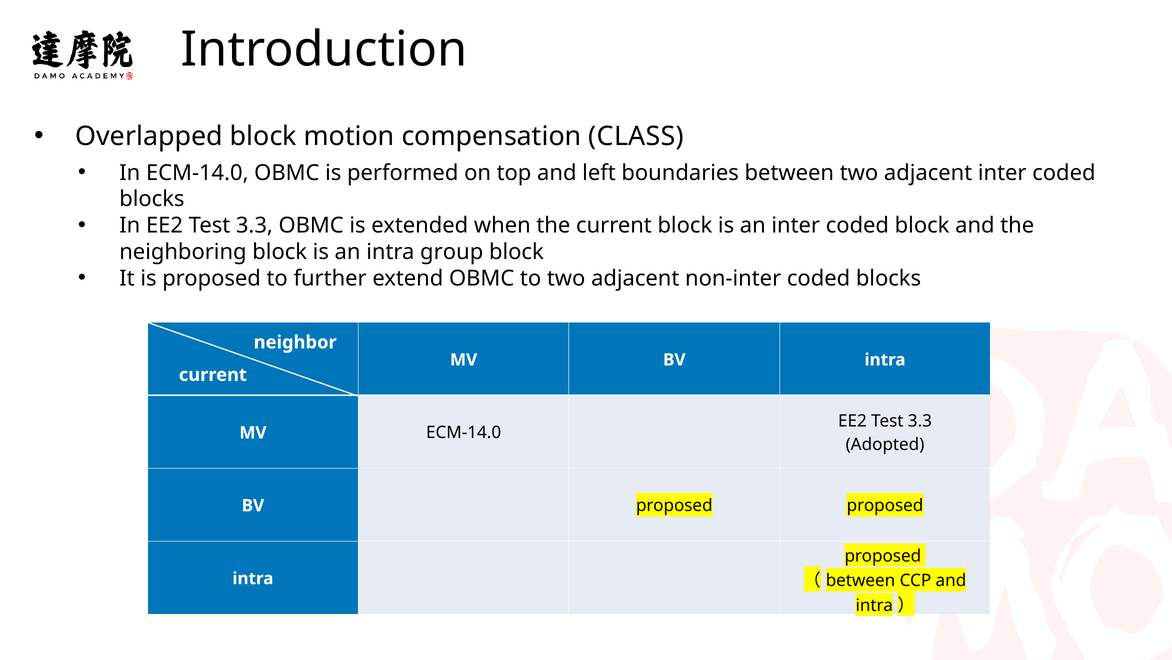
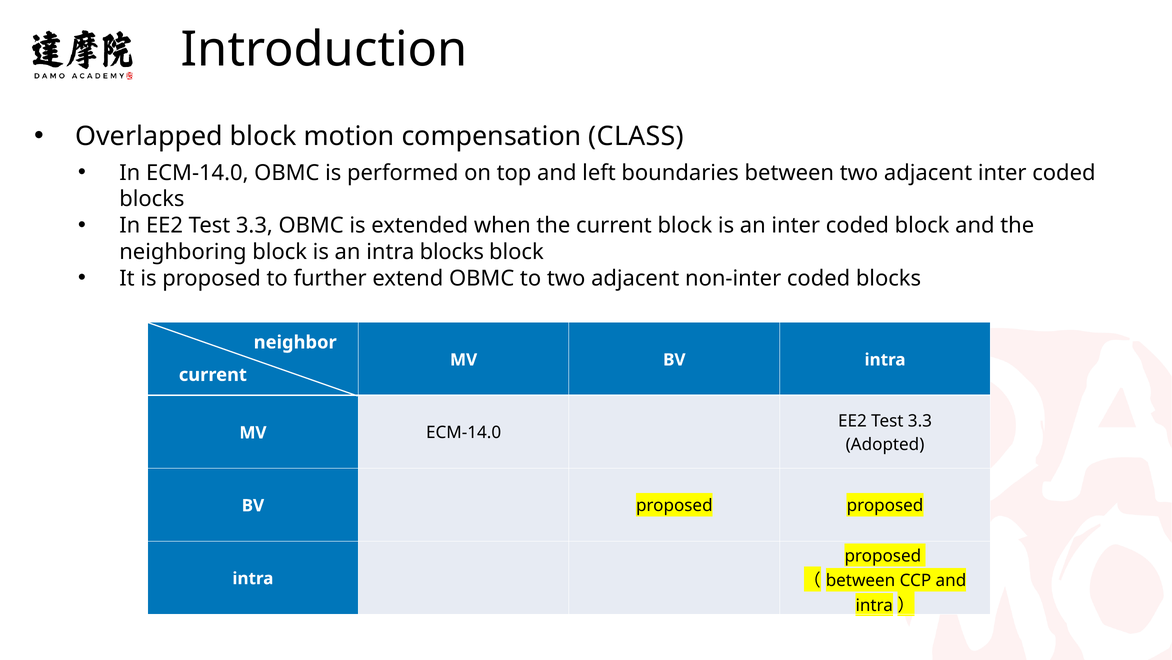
intra group: group -> blocks (452, 252)
